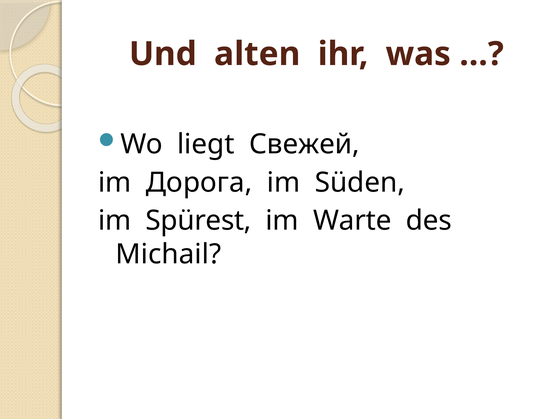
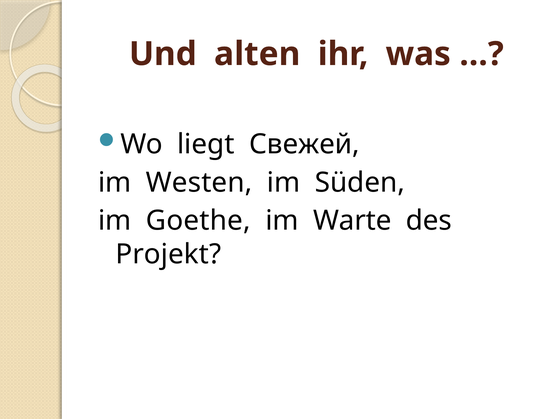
Дорога: Дорога -> Westen (199, 182)
Spürest: Spürest -> Goethe (198, 220)
Michail: Michail -> Projekt (168, 254)
